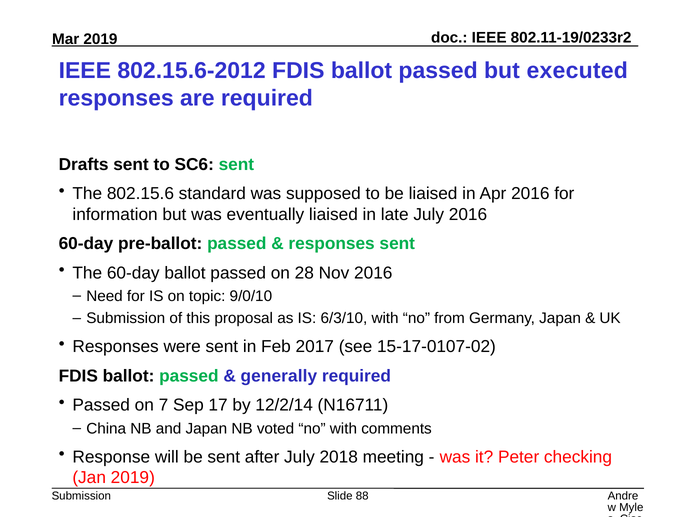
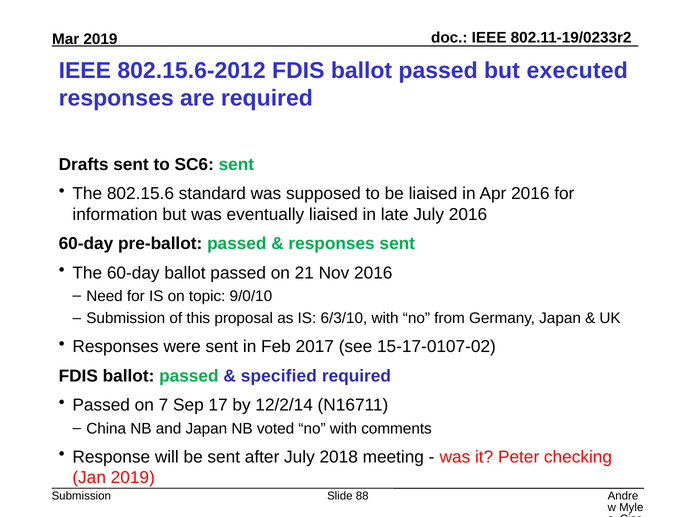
28: 28 -> 21 (304, 273)
generally: generally -> specified (279, 376)
